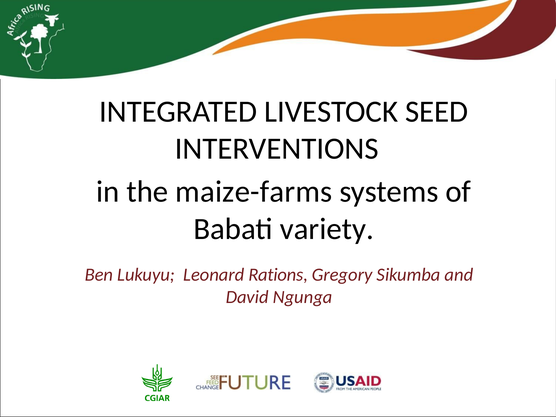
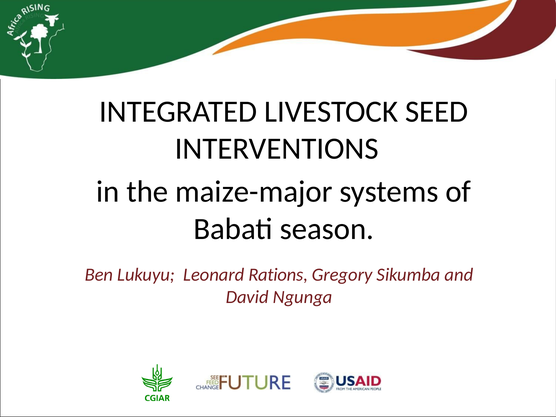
maize-farms: maize-farms -> maize-major (254, 192)
variety: variety -> season (327, 229)
